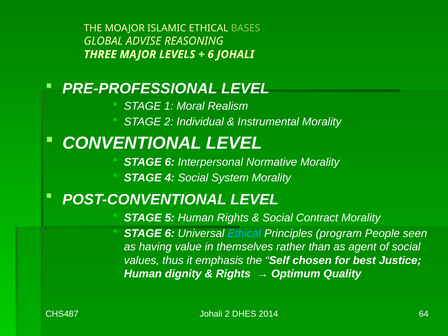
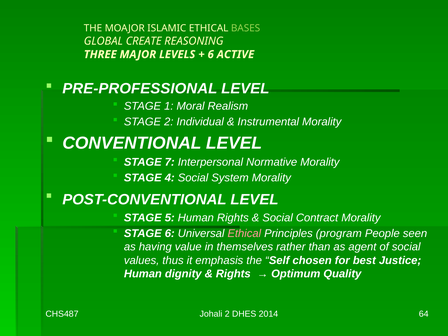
ADVISE: ADVISE -> CREATE (144, 41)
6 JOHALI: JOHALI -> ACTIVE (236, 54)
6: 6 -> 7 (170, 162)
Ethical colour: light blue -> pink (244, 233)
